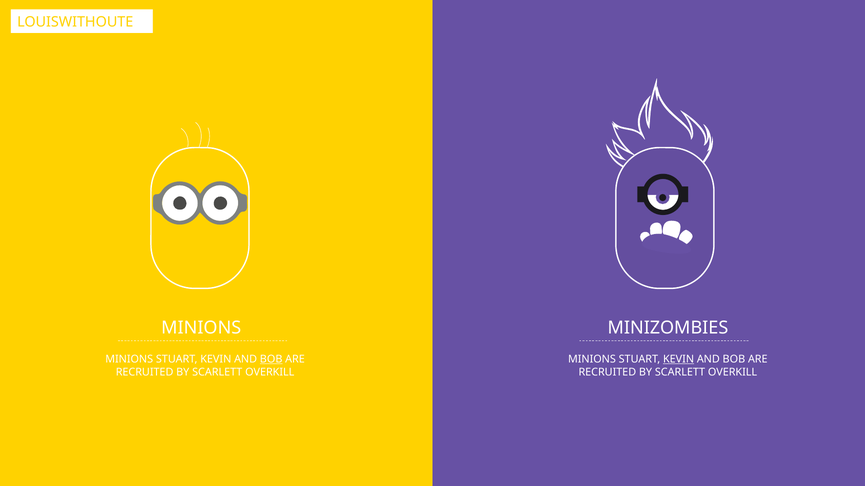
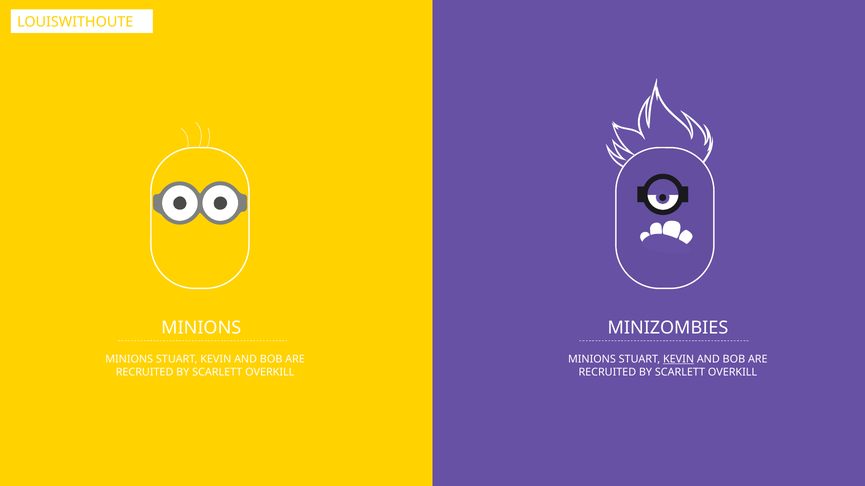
BOB underline: present -> none (271, 359)
